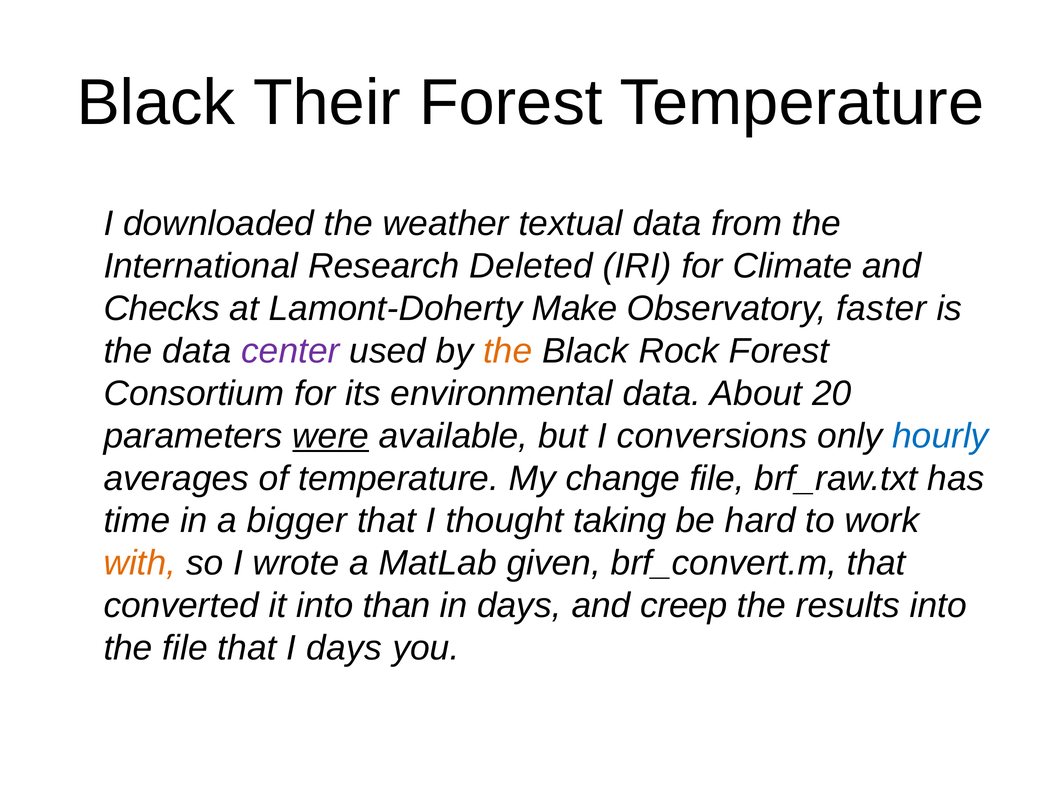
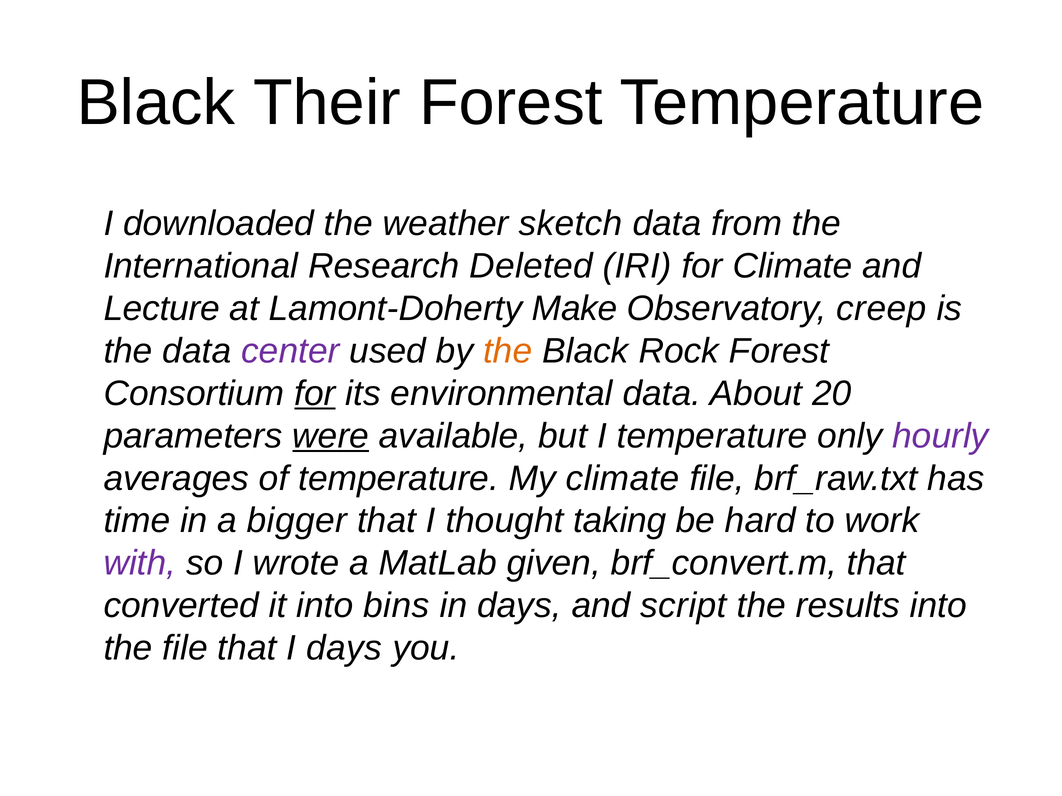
textual: textual -> sketch (571, 224)
Checks: Checks -> Lecture (162, 309)
faster: faster -> creep (881, 309)
for underline: none -> present (315, 394)
I conversions: conversions -> temperature (712, 436)
hourly colour: blue -> purple (940, 436)
My change: change -> climate (623, 479)
with colour: orange -> purple (140, 564)
than: than -> bins (396, 606)
creep: creep -> script (683, 606)
